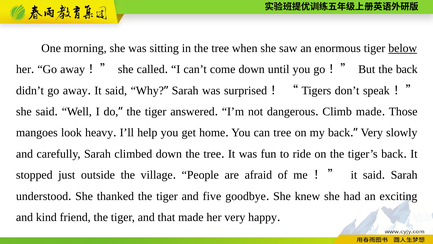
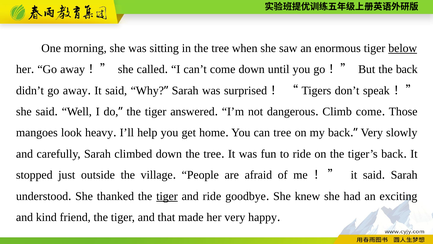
Climb made: made -> come (369, 111)
tiger underline: none -> present (167, 196)
and five: five -> ride (212, 196)
